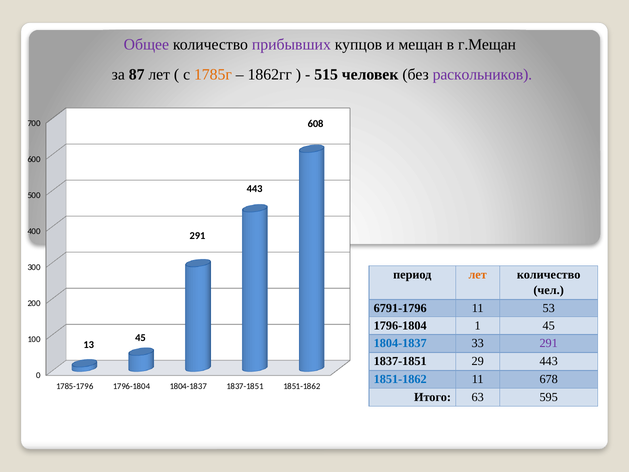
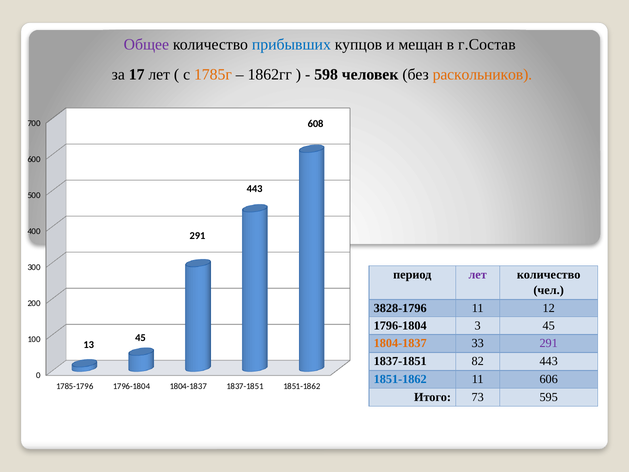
прибывших colour: purple -> blue (291, 44)
г.Мещан: г.Мещан -> г.Состав (487, 44)
87: 87 -> 17 (137, 75)
515: 515 -> 598 (326, 75)
раскольников colour: purple -> orange (482, 75)
лет colour: orange -> purple (478, 274)
6791-1796: 6791-1796 -> 3828-1796 (400, 308)
53: 53 -> 12 (549, 308)
1: 1 -> 3 (478, 325)
1804-1837 colour: blue -> orange (400, 343)
29: 29 -> 82 (478, 361)
678: 678 -> 606 (549, 379)
63: 63 -> 73 (478, 397)
